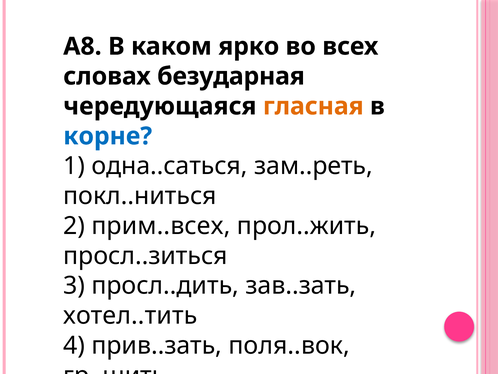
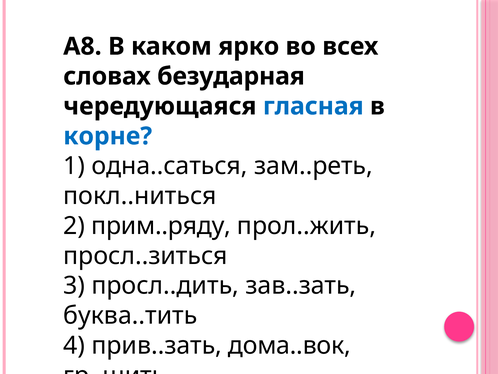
гласная colour: orange -> blue (313, 106)
прим..всех: прим..всех -> прим..ряду (161, 226)
хотел..тить: хотел..тить -> буква..тить (130, 315)
поля..вок: поля..вок -> дома..вок (289, 345)
